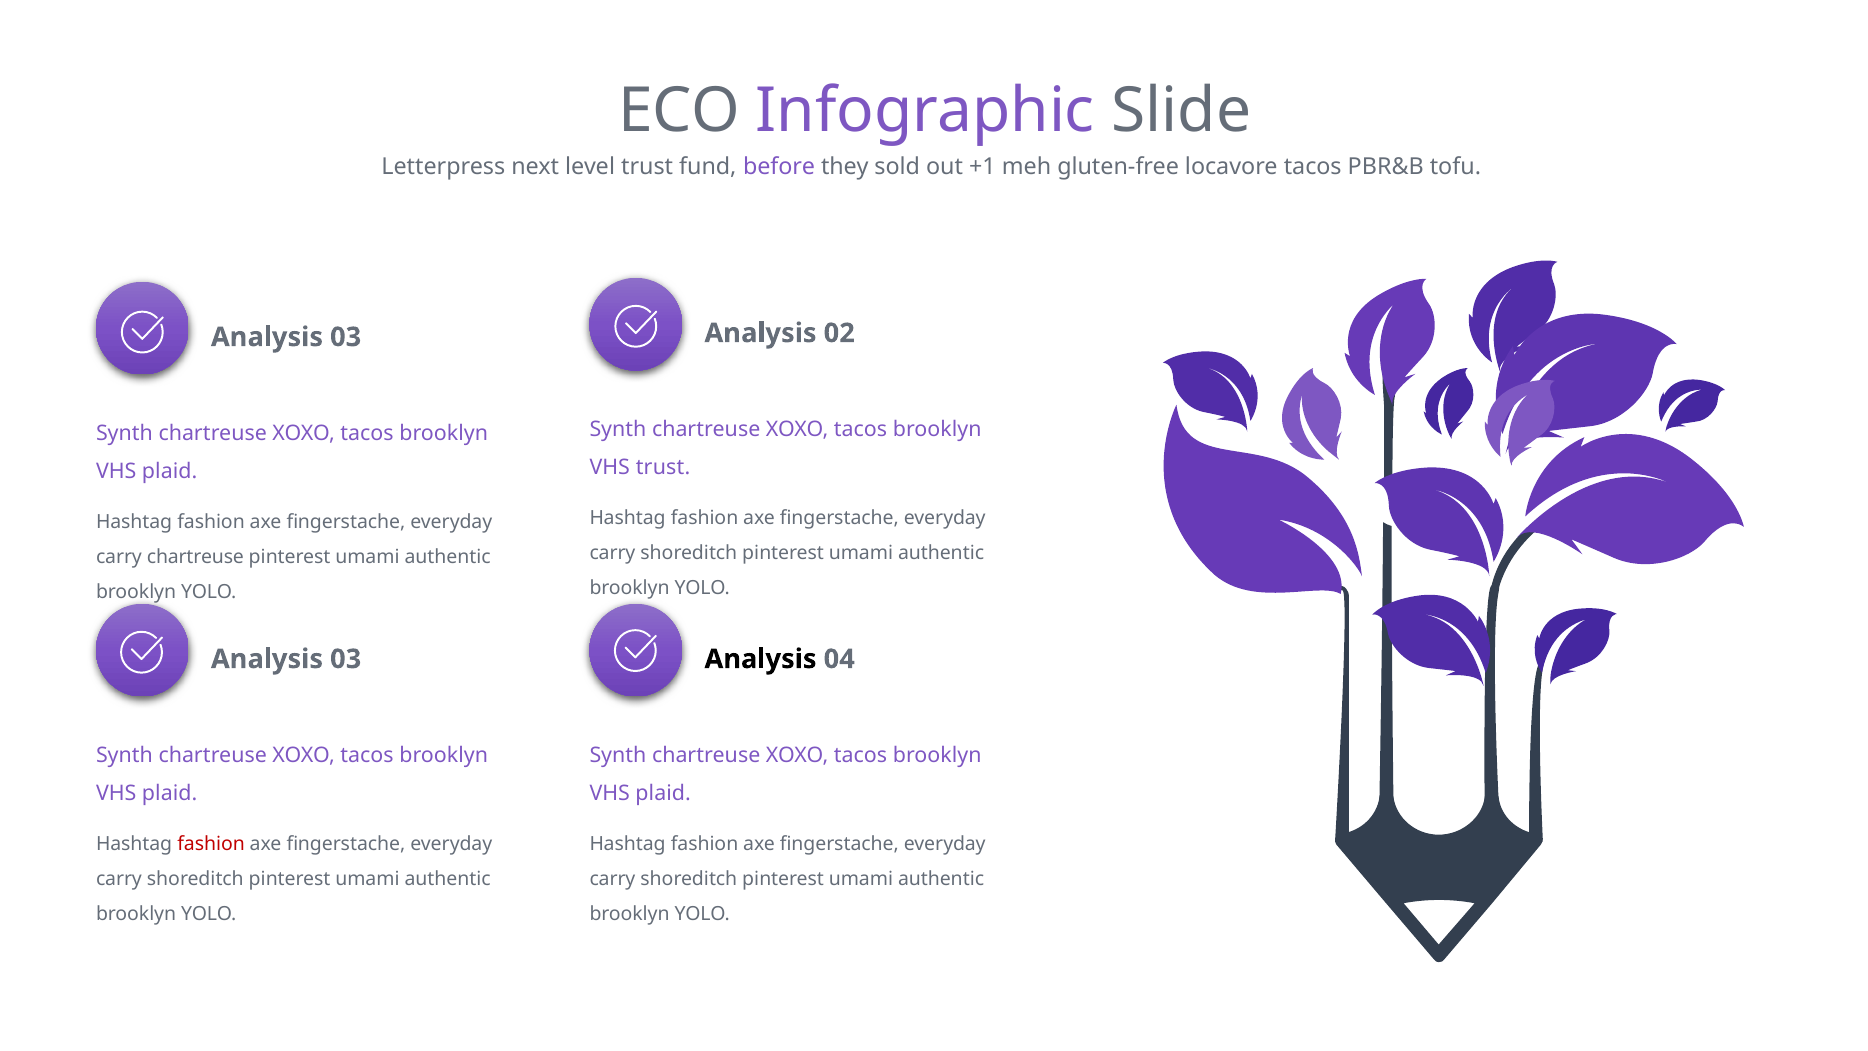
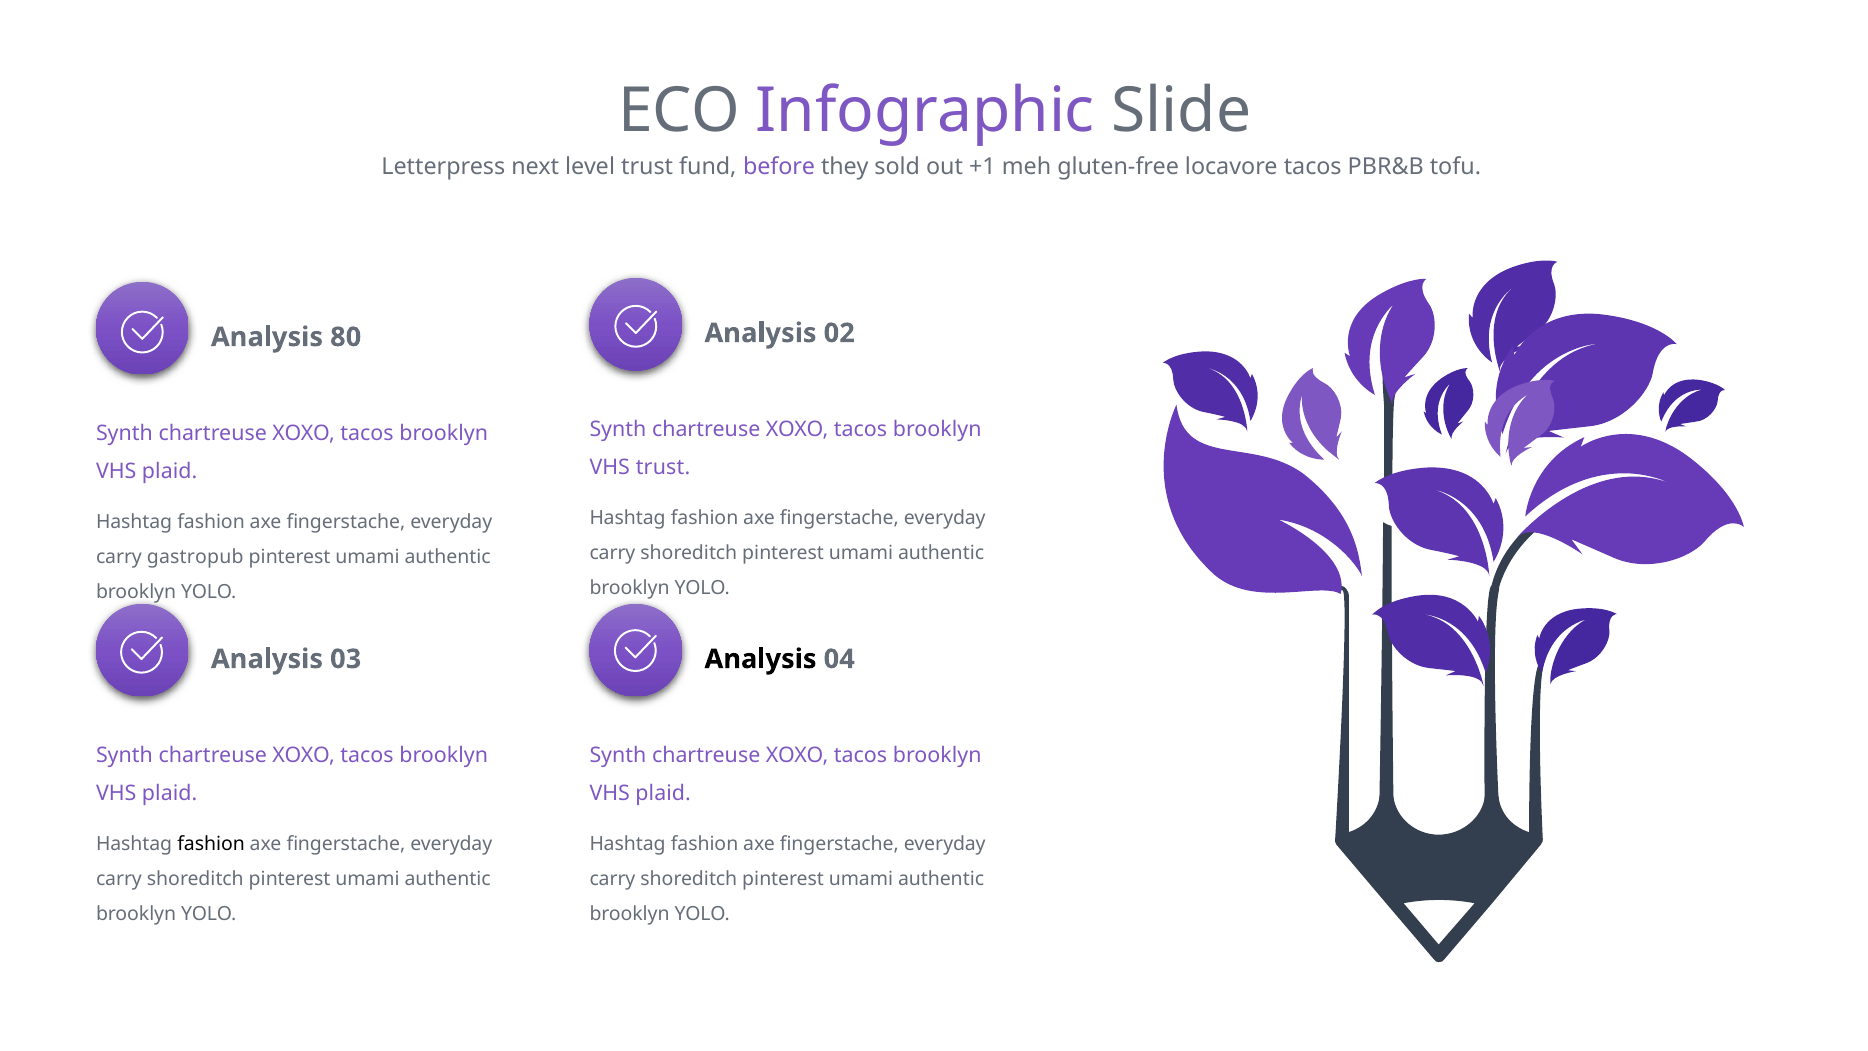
03: 03 -> 80 (346, 337)
carry chartreuse: chartreuse -> gastropub (195, 557)
fashion colour: red -> black (211, 844)
